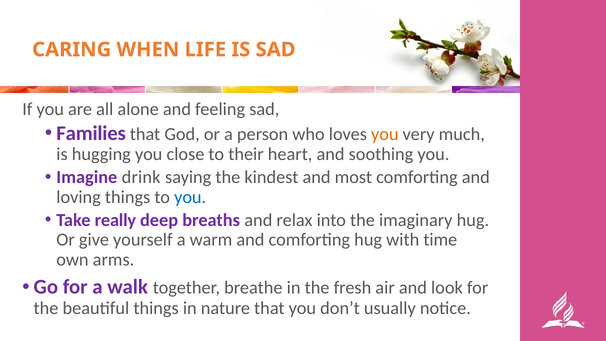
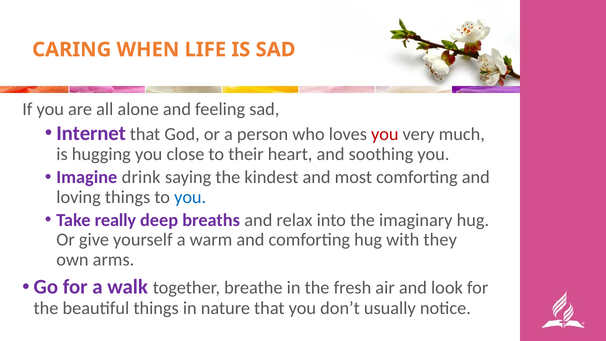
Families: Families -> Internet (91, 133)
you colour: orange -> red (385, 134)
time: time -> they (440, 240)
